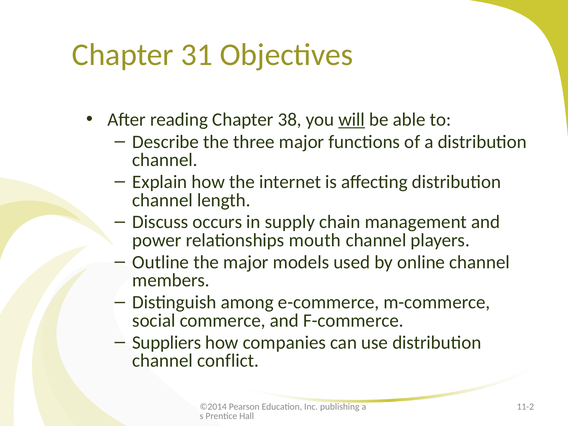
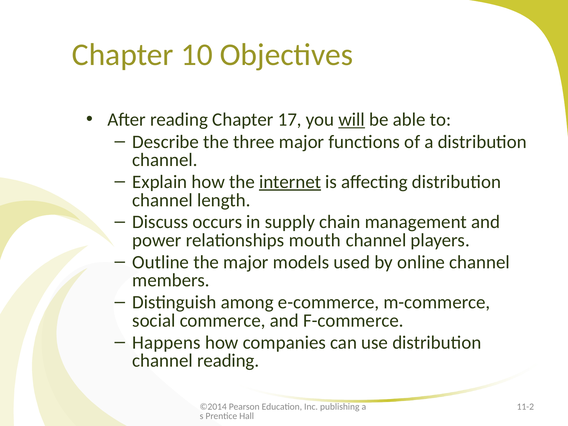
31: 31 -> 10 (197, 55)
38: 38 -> 17 (290, 120)
internet underline: none -> present (290, 182)
Suppliers: Suppliers -> Happens (167, 342)
channel conflict: conflict -> reading (228, 361)
